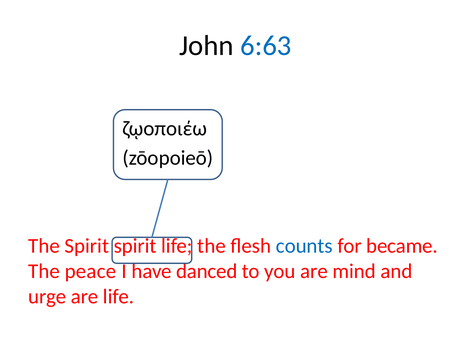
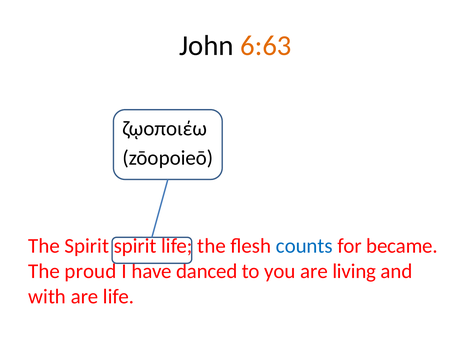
6:63 colour: blue -> orange (266, 46)
peace: peace -> proud (91, 271)
mind: mind -> living (354, 271)
urge: urge -> with (47, 296)
